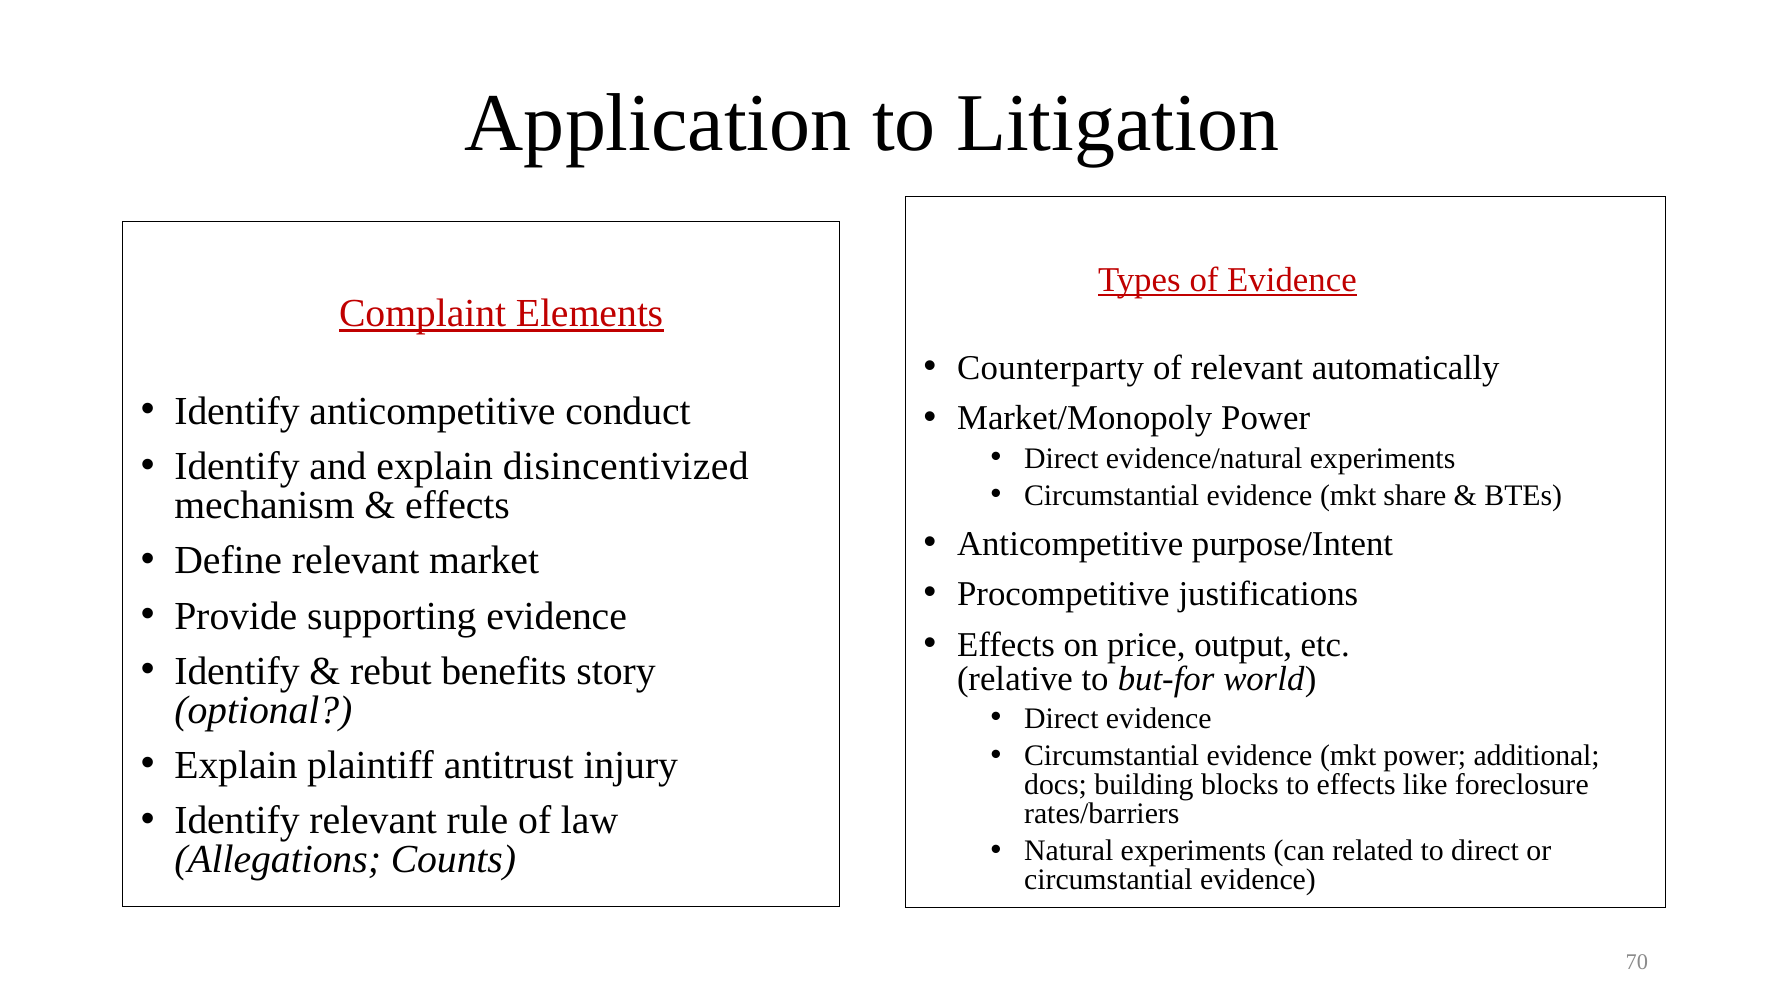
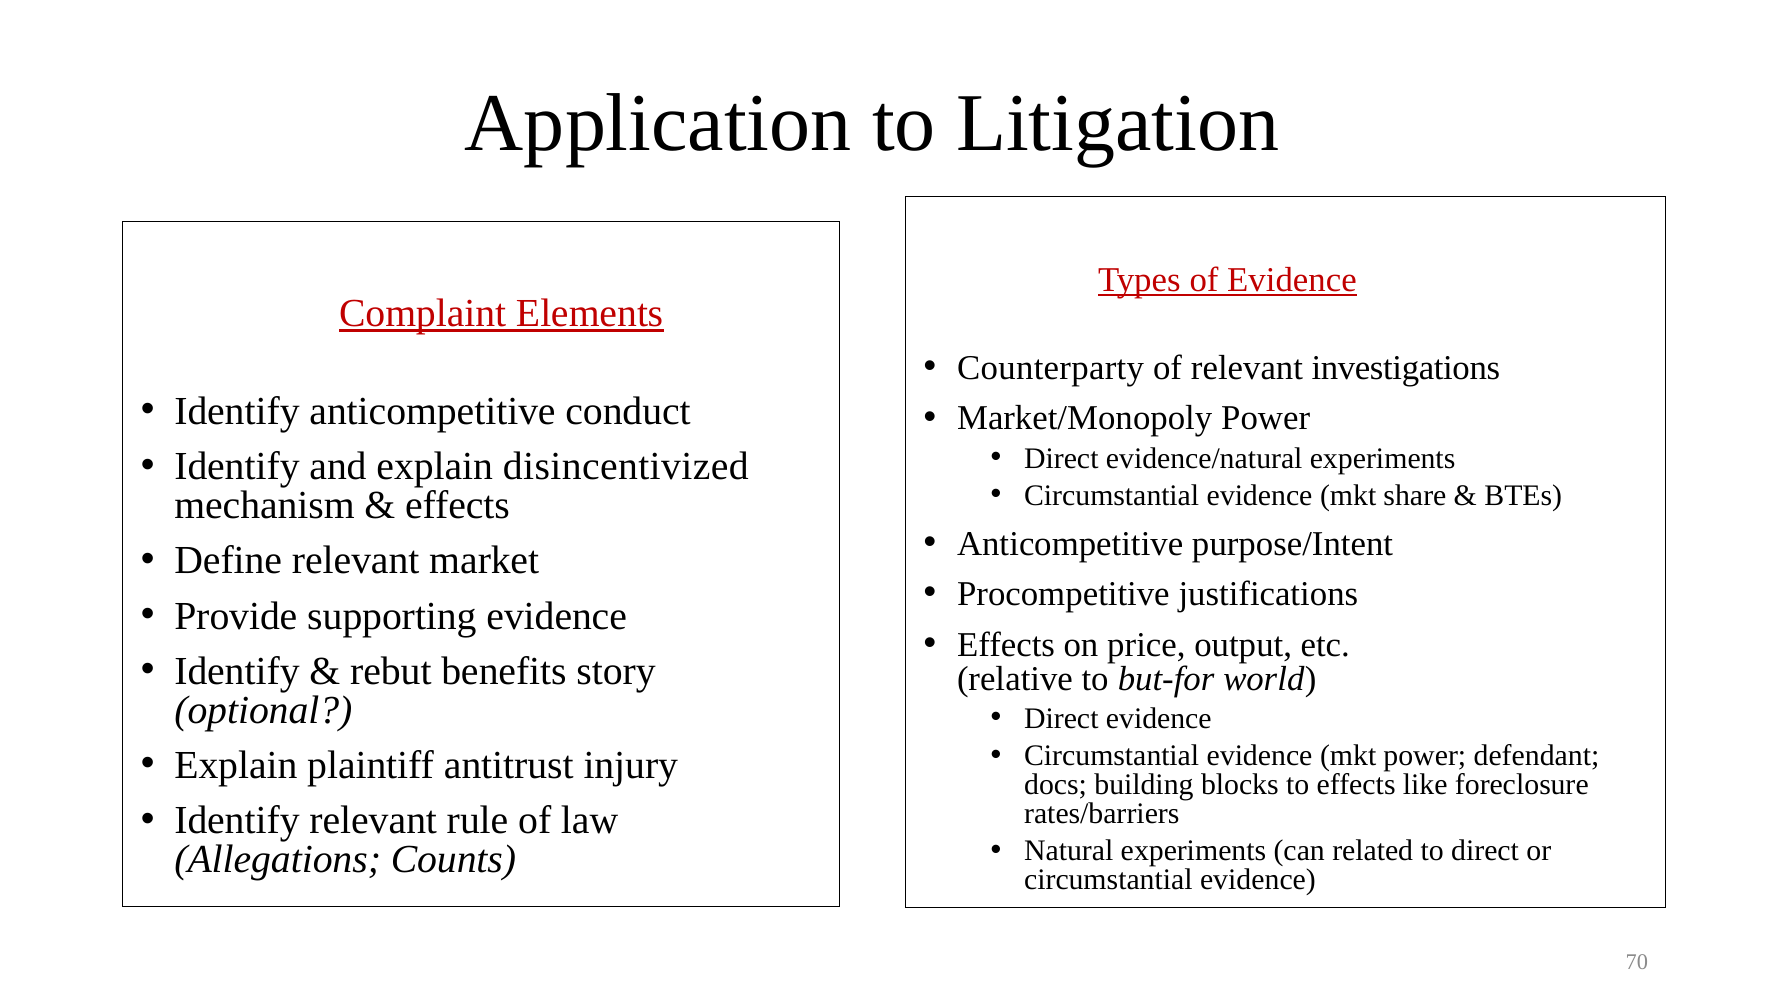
automatically: automatically -> investigations (1406, 368)
additional: additional -> defendant (1536, 755)
